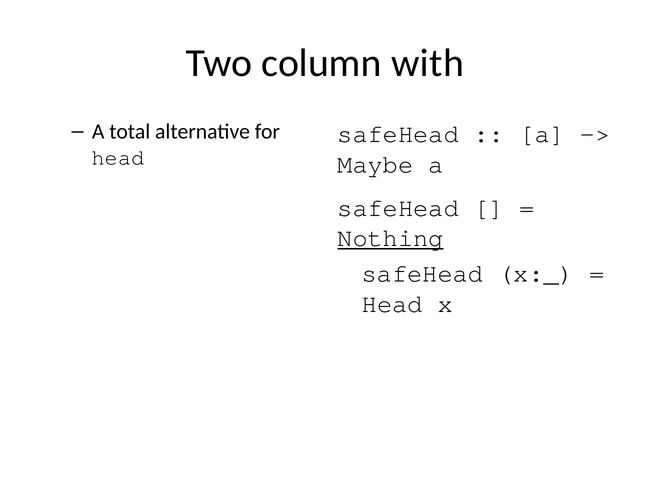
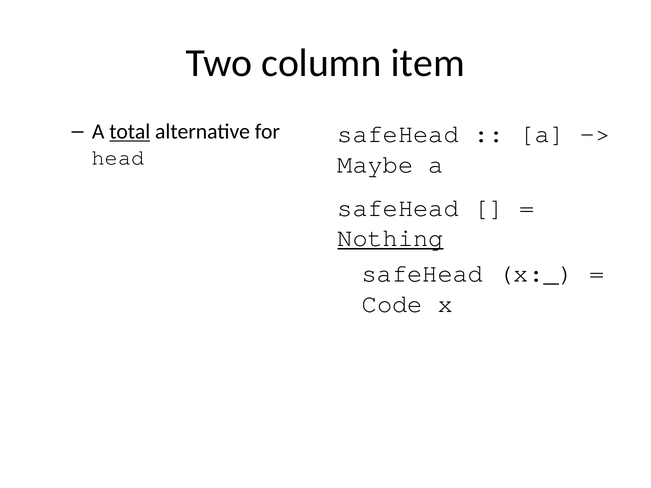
with: with -> item (428, 63)
total underline: none -> present (130, 132)
Head: Head -> Code (392, 304)
